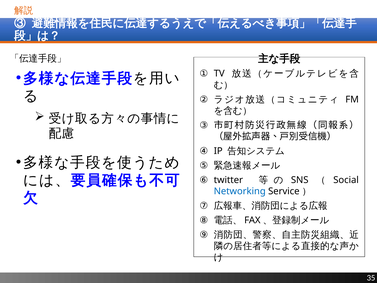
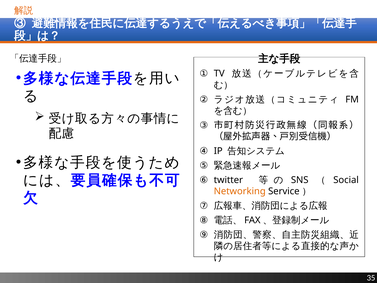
Networking colour: blue -> orange (240, 191)
